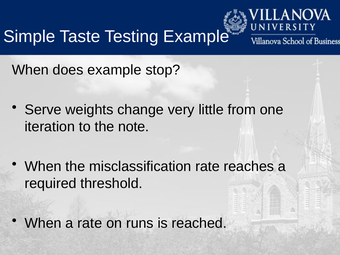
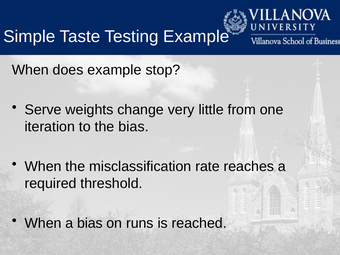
the note: note -> bias (133, 127)
a rate: rate -> bias (90, 223)
